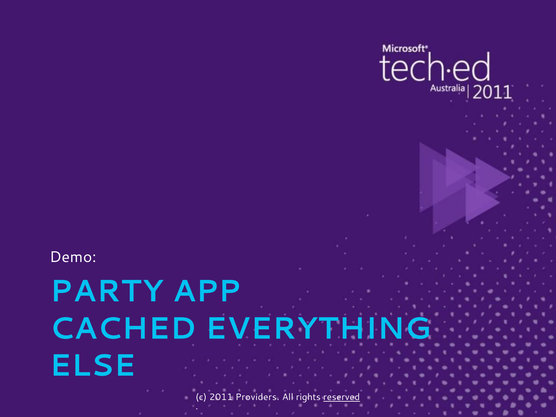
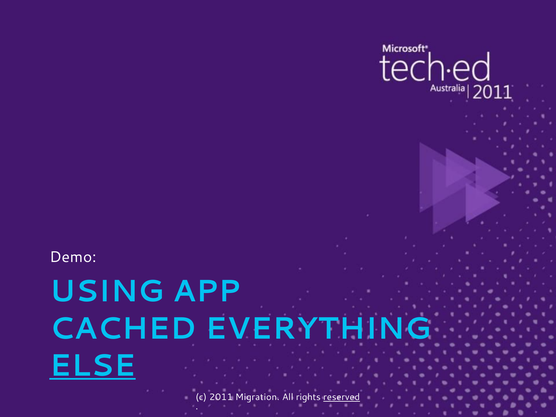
PARTY: PARTY -> USING (107, 291)
ELSE underline: none -> present (93, 366)
Providers: Providers -> Migration (257, 397)
